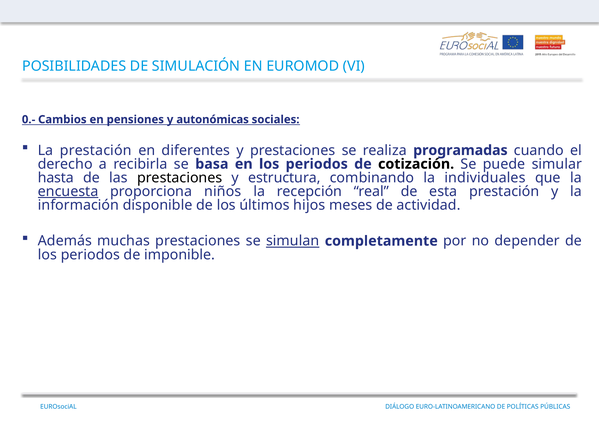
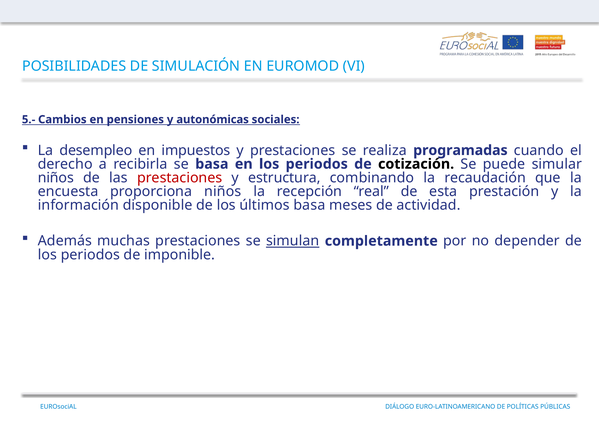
0.-: 0.- -> 5.- (29, 119)
La prestación: prestación -> desempleo (96, 150)
diferentes: diferentes -> impuestos (196, 150)
hasta: hasta -> niños (56, 178)
prestaciones colour: black -> red (180, 178)
individuales: individuales -> recaudación (485, 178)
encuesta underline: present -> none (68, 191)
últimos hijos: hijos -> basa (309, 205)
